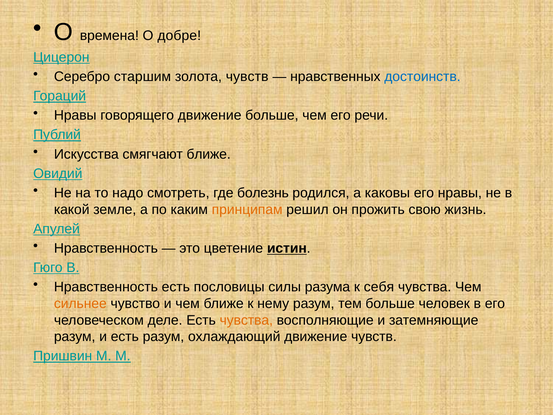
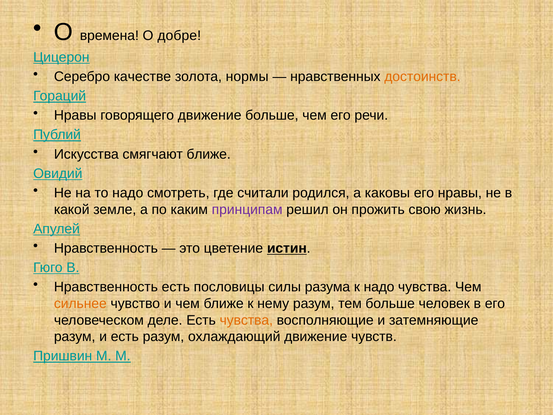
старшим: старшим -> качестве (142, 77)
золота чувств: чувств -> нормы (247, 77)
достоинств colour: blue -> orange (422, 77)
болезнь: болезнь -> считали (263, 193)
принципам colour: orange -> purple (247, 209)
к себя: себя -> надо (379, 287)
